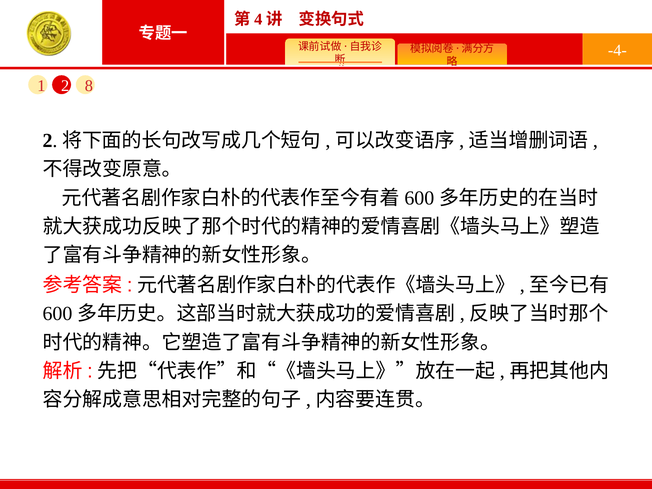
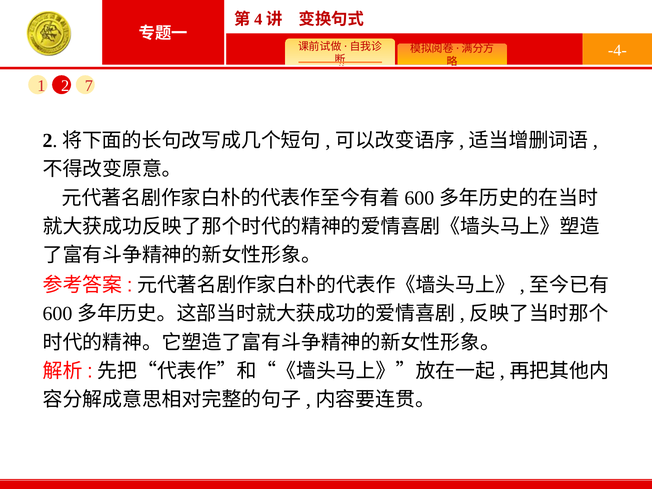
8: 8 -> 7 (89, 86)
